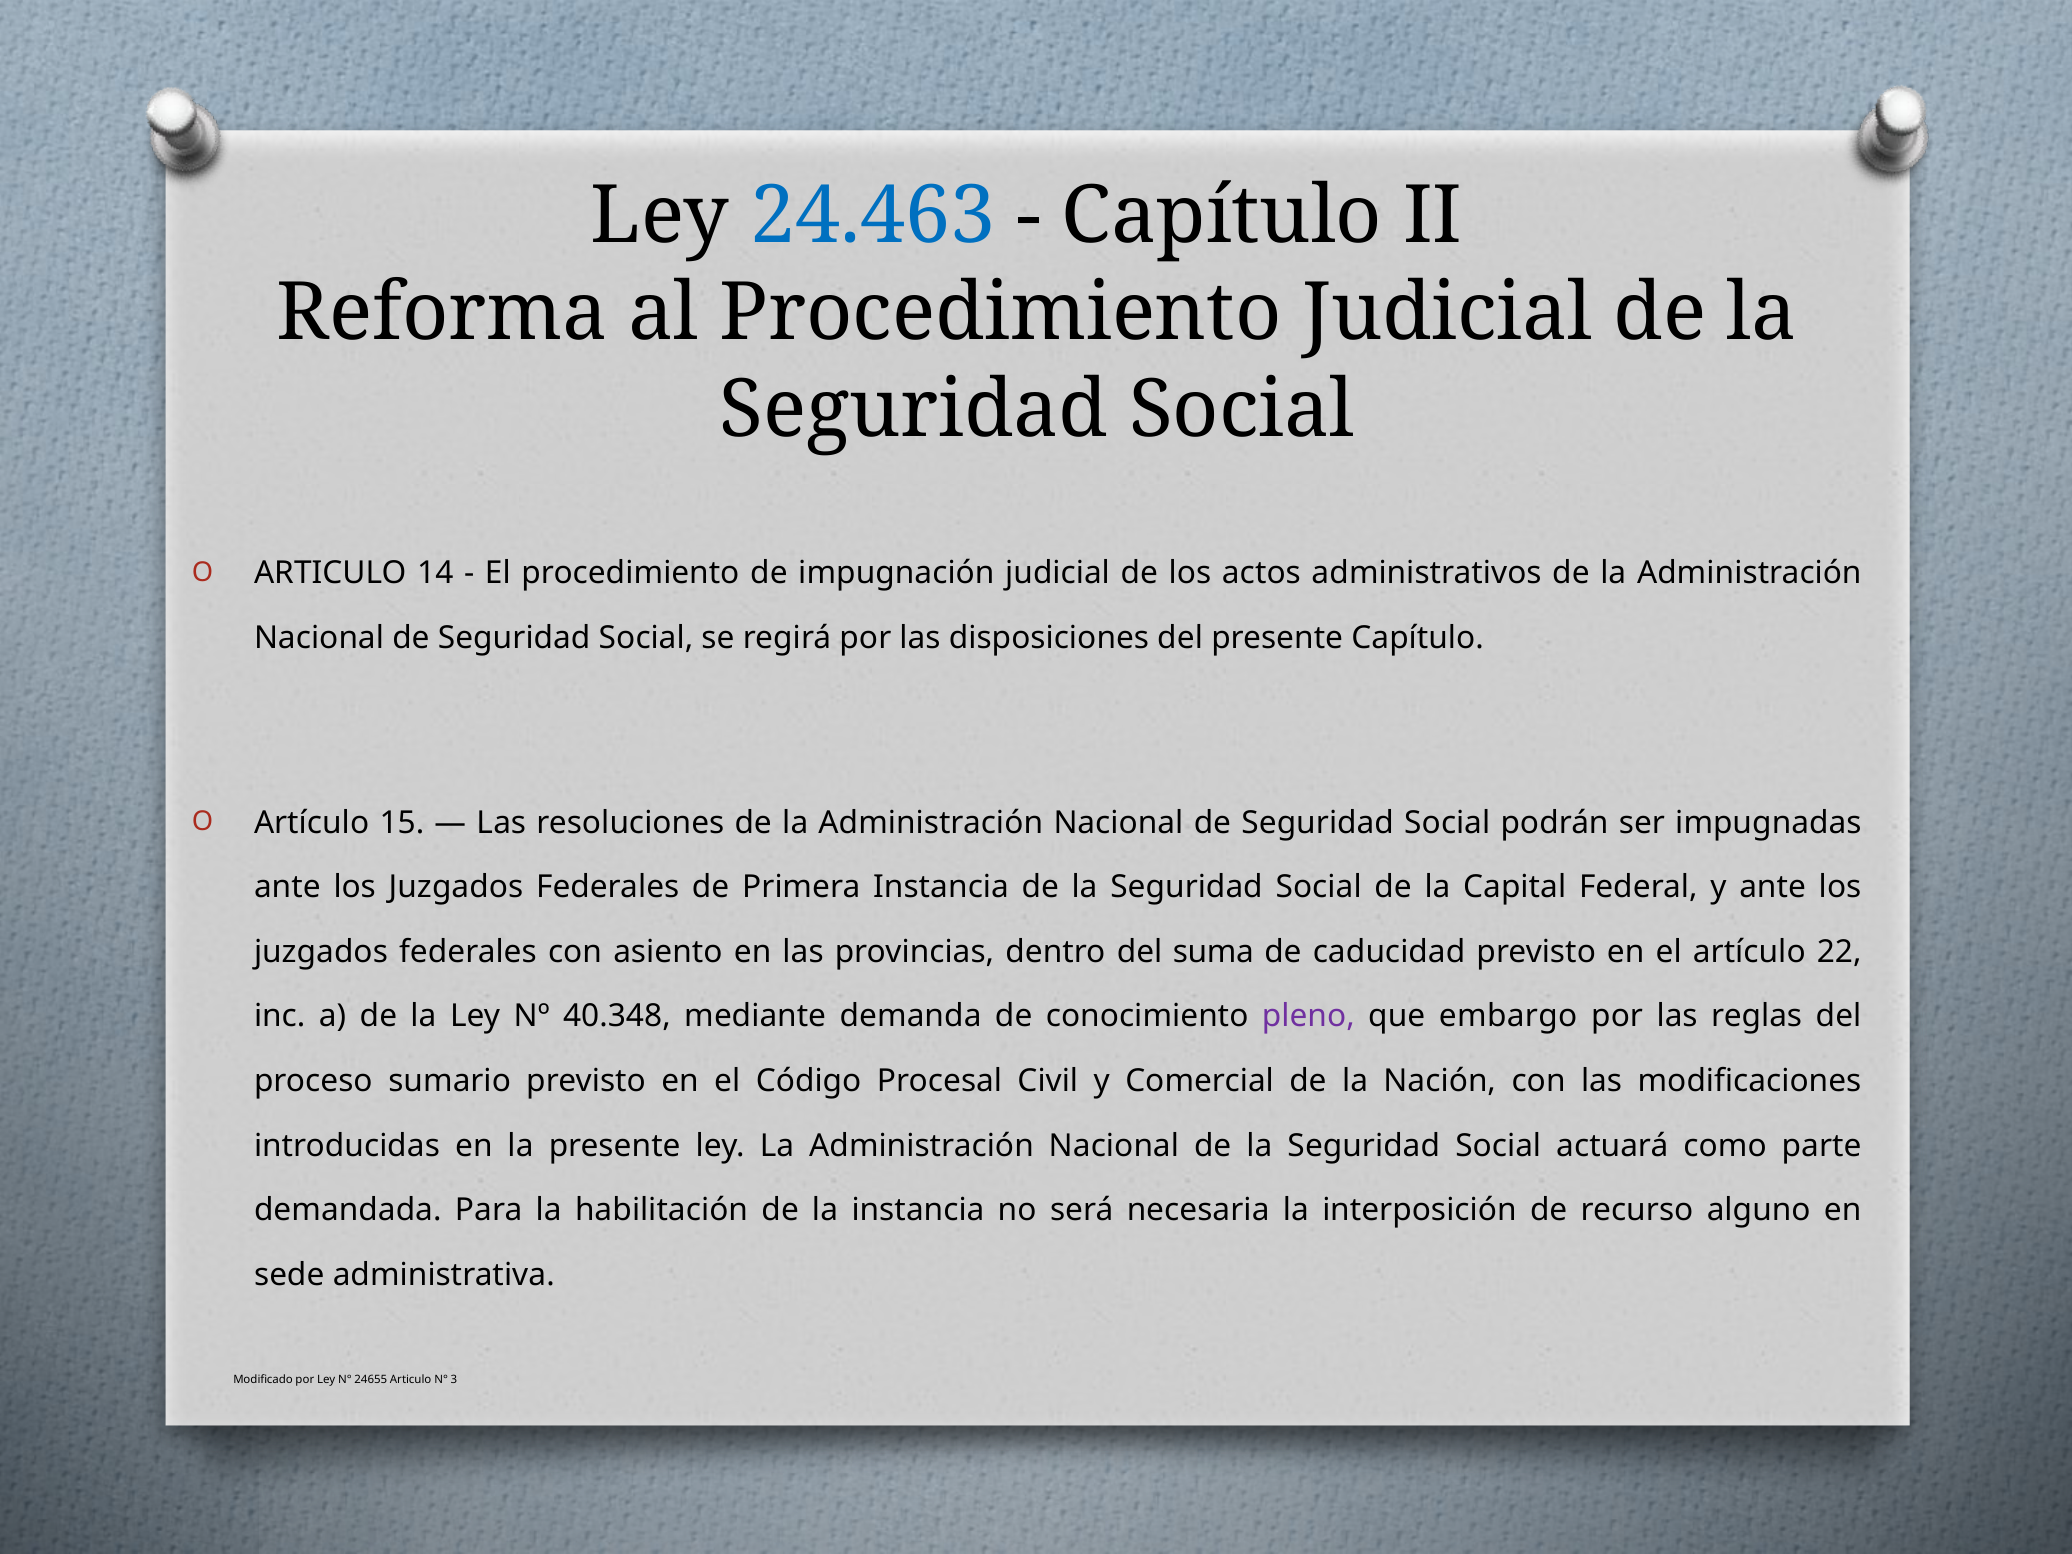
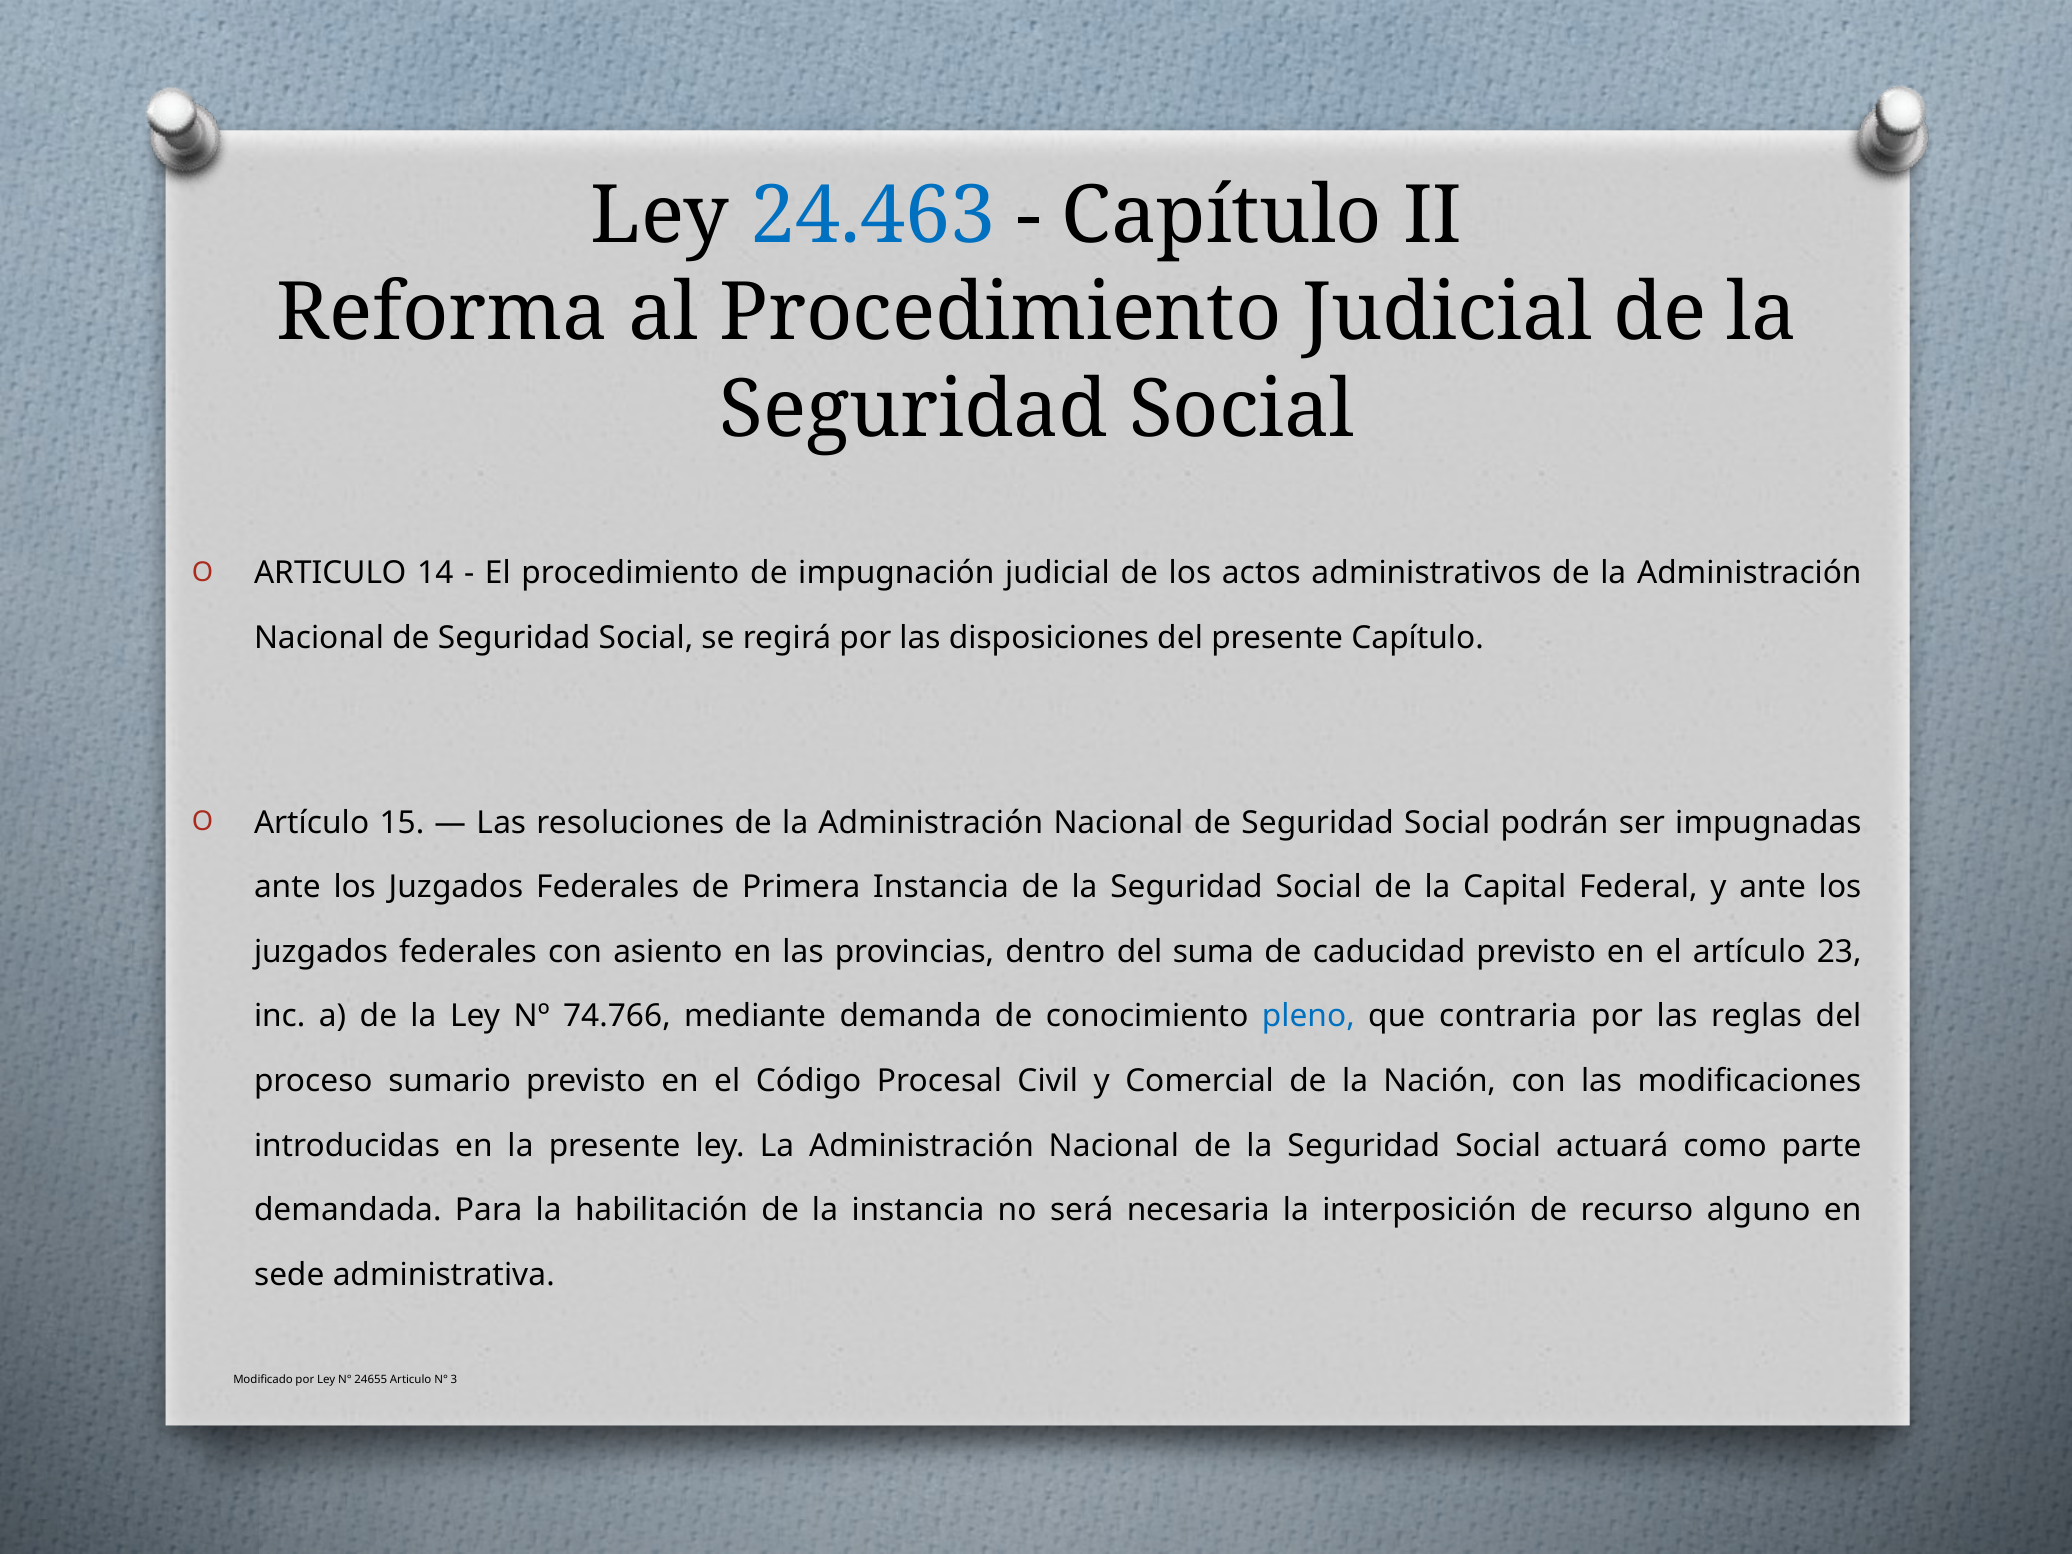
22: 22 -> 23 (1839, 952)
40.348: 40.348 -> 74.766 (617, 1017)
pleno colour: purple -> blue (1308, 1017)
embargo: embargo -> contraria (1508, 1017)
